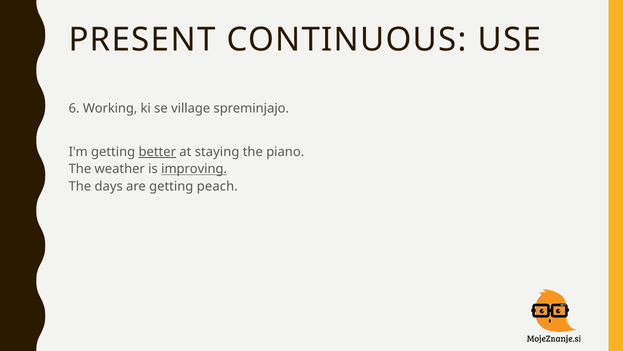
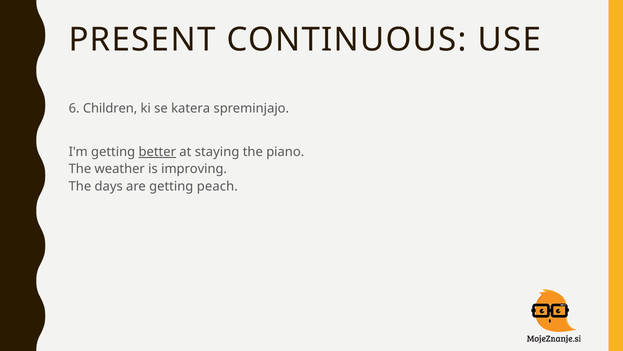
Working: Working -> Children (110, 108)
village: village -> katera (191, 108)
improving underline: present -> none (194, 169)
